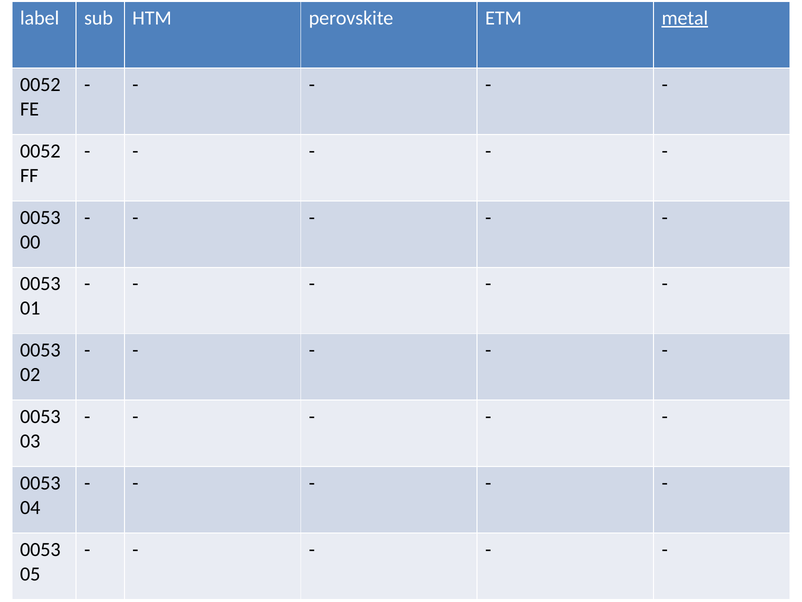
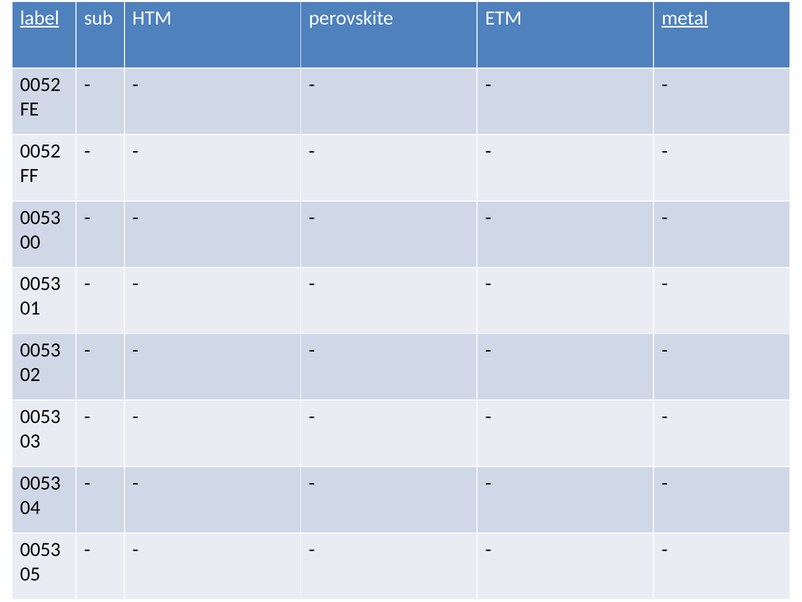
label underline: none -> present (40, 18)
